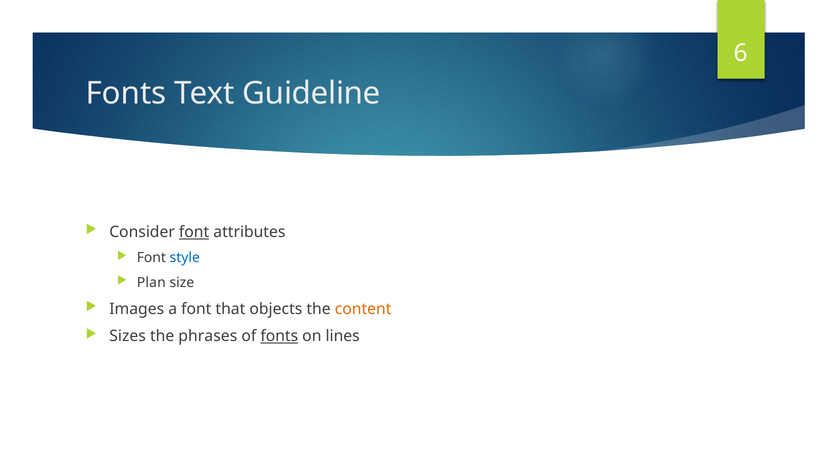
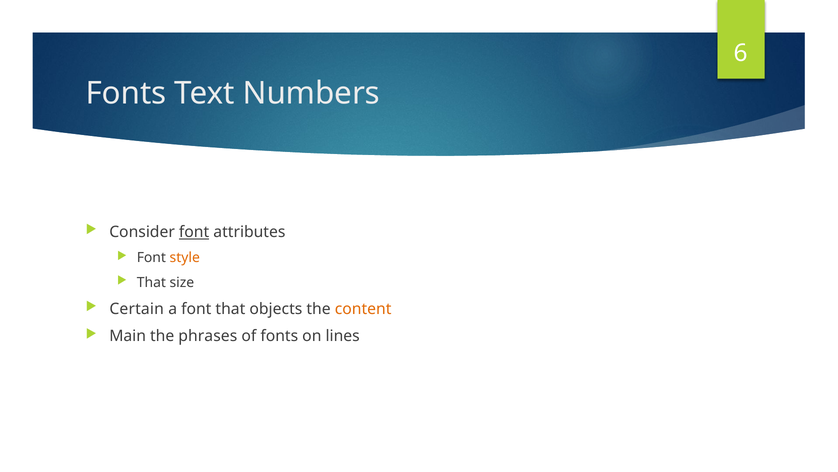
Guideline: Guideline -> Numbers (311, 93)
style colour: blue -> orange (185, 258)
Plan: Plan -> That (151, 282)
Images: Images -> Certain (137, 309)
Sizes: Sizes -> Main (128, 336)
fonts underline: present -> none (279, 336)
